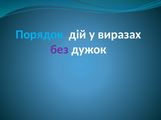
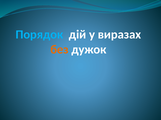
без colour: purple -> orange (59, 50)
